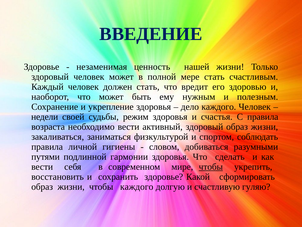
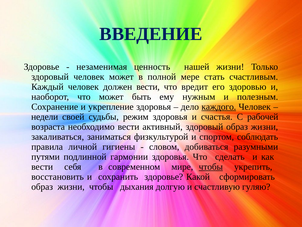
должен стать: стать -> вести (148, 87)
каждого underline: none -> present (219, 107)
С правила: правила -> рабочей (263, 117)
чтобы каждого: каждого -> дыхания (137, 186)
